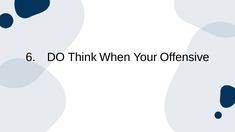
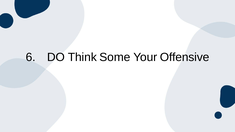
When: When -> Some (115, 57)
